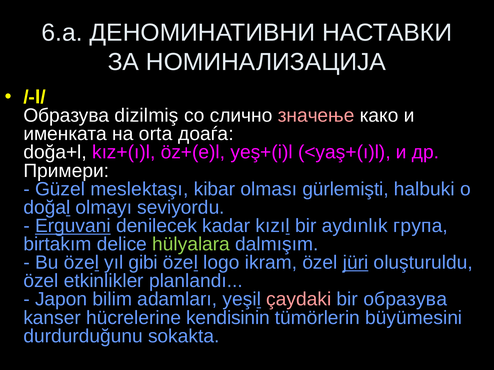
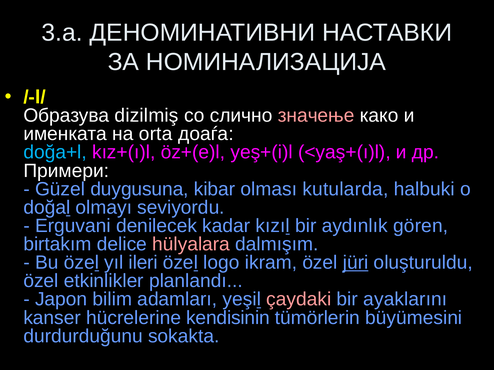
6.a: 6.a -> 3.a (62, 33)
doğa+l colour: white -> light blue (55, 153)
meslektaşı: meslektaşı -> duygusuna (140, 189)
gürlemişti: gürlemişti -> kutularda (345, 189)
Erguvani underline: present -> none (73, 226)
група: група -> gören (421, 226)
hülyalara colour: light green -> pink (191, 245)
gibi: gibi -> ileri (143, 263)
bir образува: образува -> ayaklarını (405, 300)
